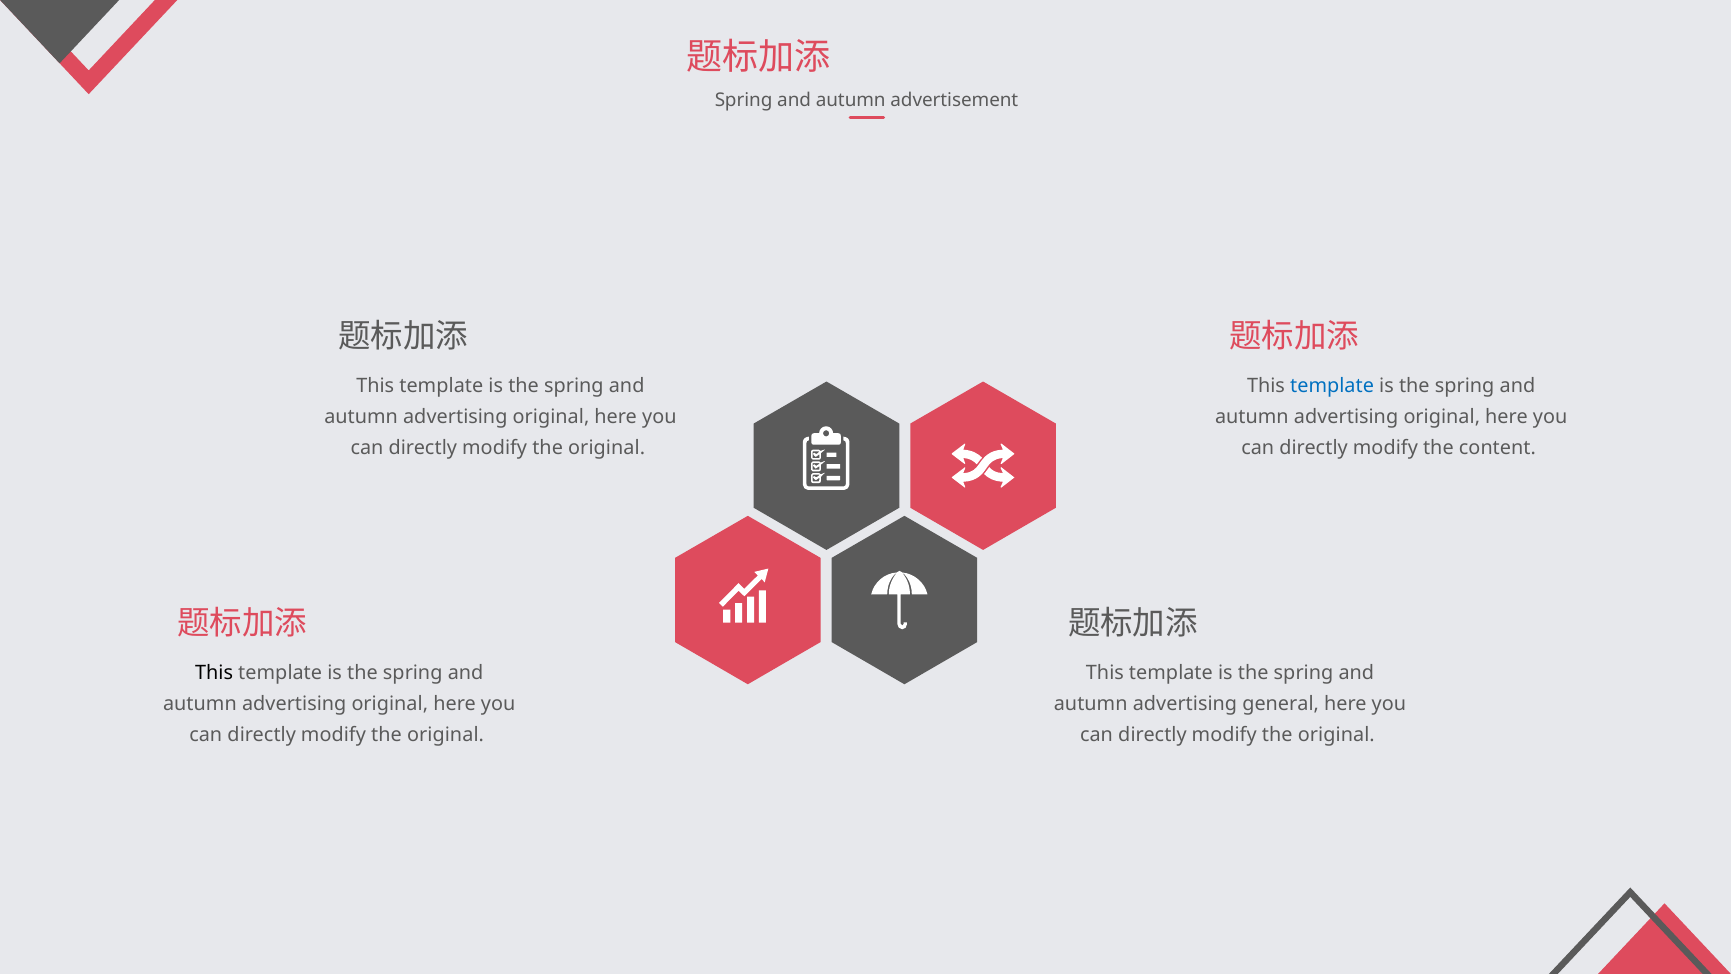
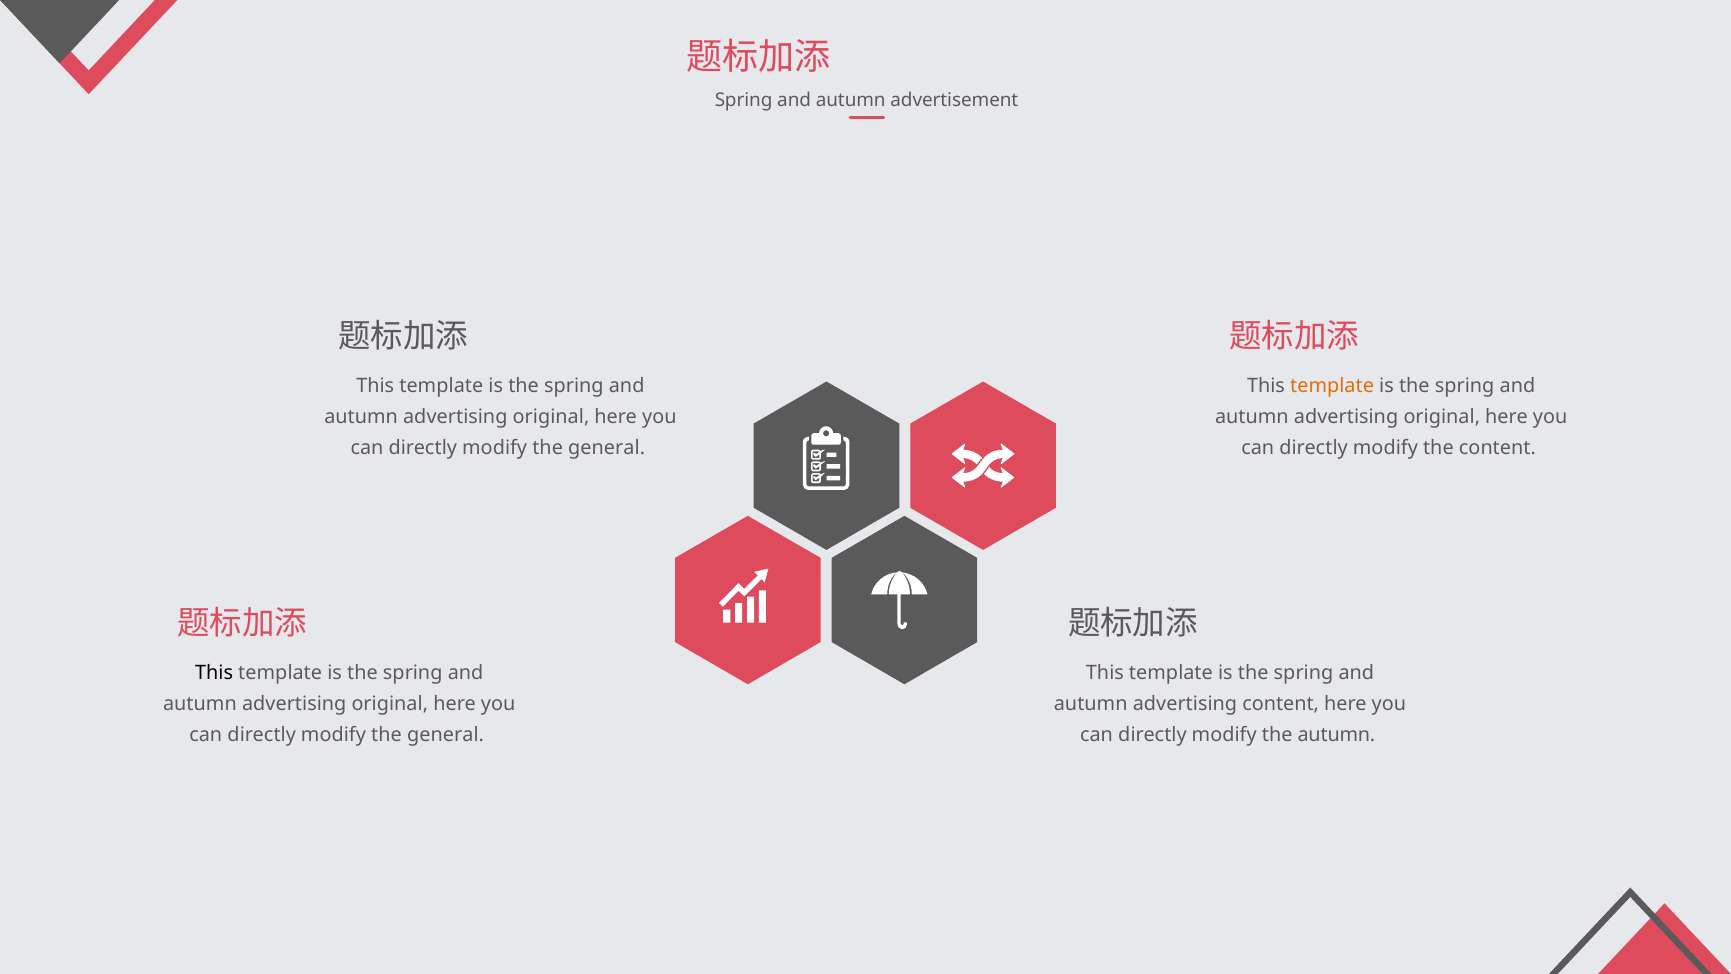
template colour: blue -> orange (1332, 386)
original: original -> general (607, 447)
advertising general: general -> content (1281, 704)
original: original -> general (446, 735)
original: original -> autumn (1336, 735)
